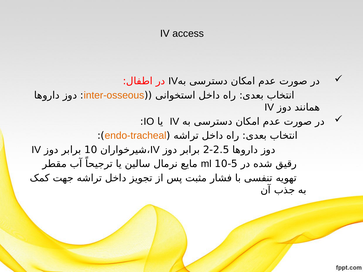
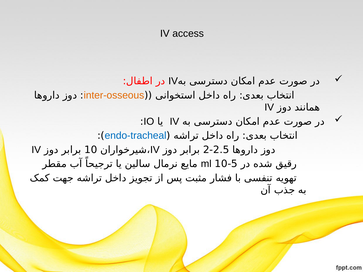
endo-tracheal colour: orange -> blue (136, 136)
